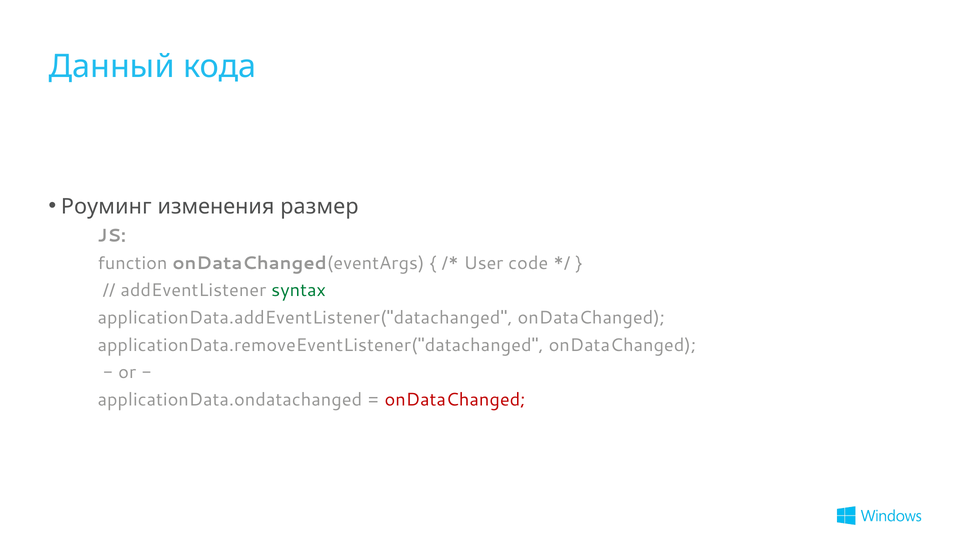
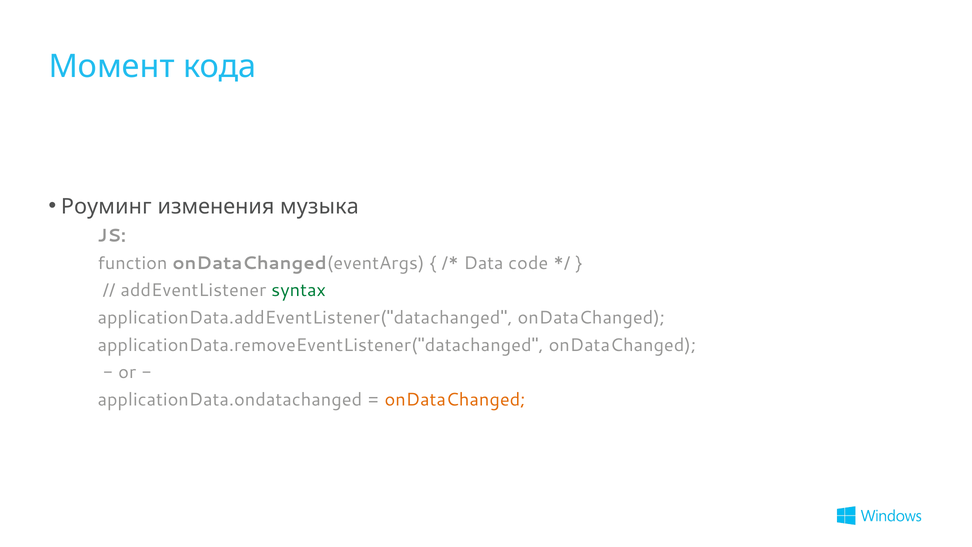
Данный: Данный -> Момент (112, 66)
размер: размер -> музыка (319, 207)
User: User -> Data (484, 263)
onDataChanged colour: red -> orange (455, 400)
